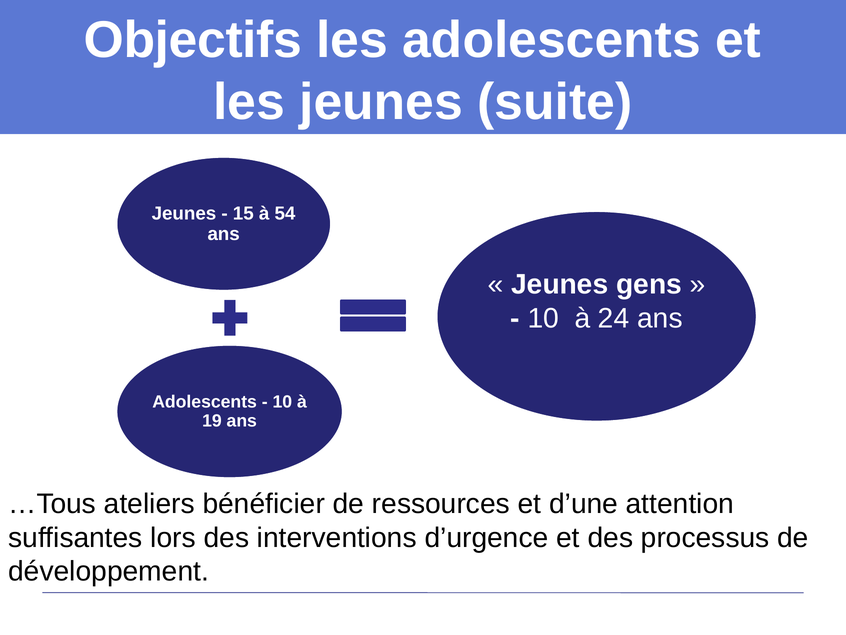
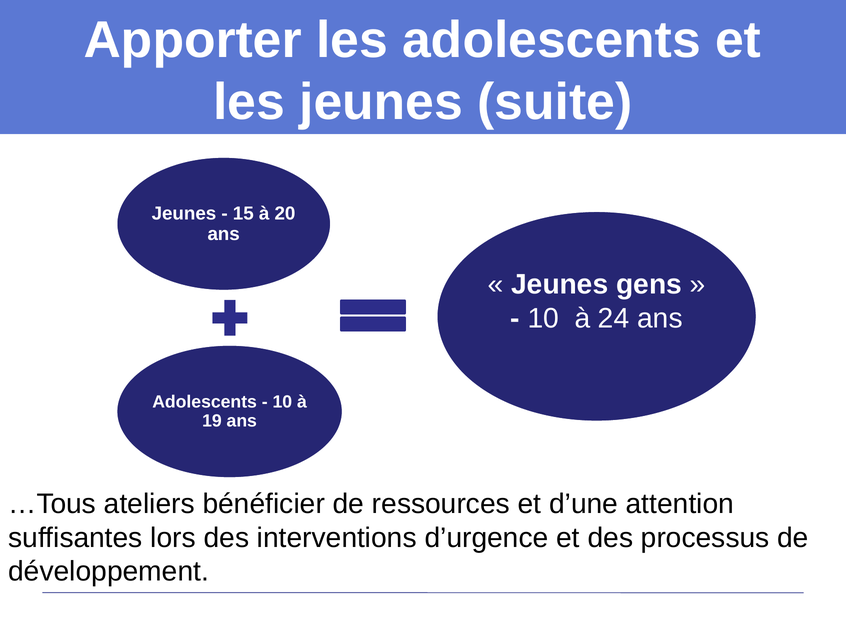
Objectifs: Objectifs -> Apporter (193, 40)
54: 54 -> 20 (285, 213)
